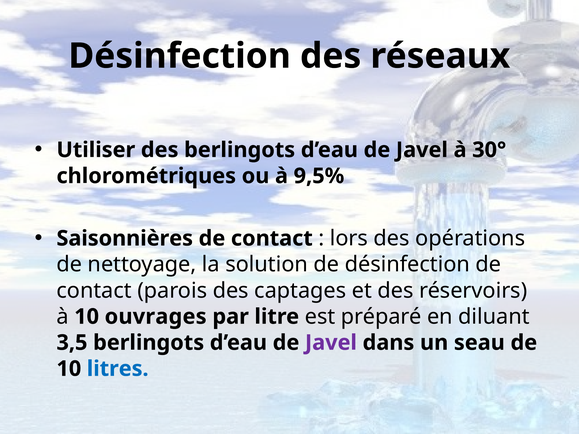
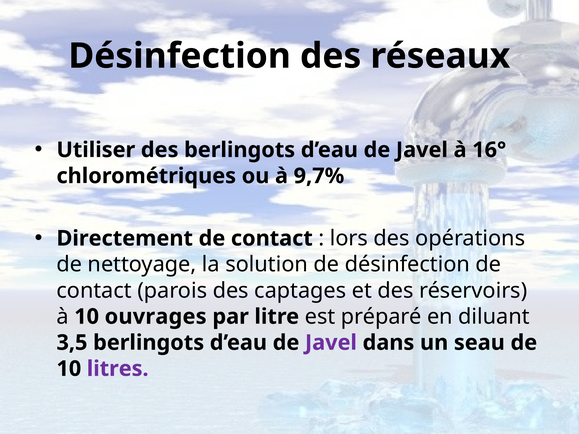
30°: 30° -> 16° (489, 150)
9,5%: 9,5% -> 9,7% (319, 176)
Saisonnières: Saisonnières -> Directement (125, 239)
litres colour: blue -> purple (118, 369)
